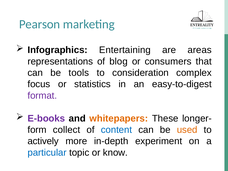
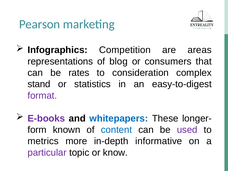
Entertaining: Entertaining -> Competition (125, 50)
tools: tools -> rates (79, 73)
focus: focus -> stand (39, 84)
whitepapers colour: orange -> blue (119, 118)
collect: collect -> known (67, 130)
used colour: orange -> purple (187, 130)
actively: actively -> metrics (43, 141)
experiment: experiment -> informative (159, 141)
particular colour: blue -> purple (47, 153)
